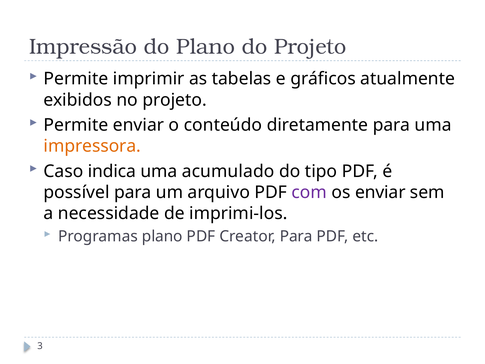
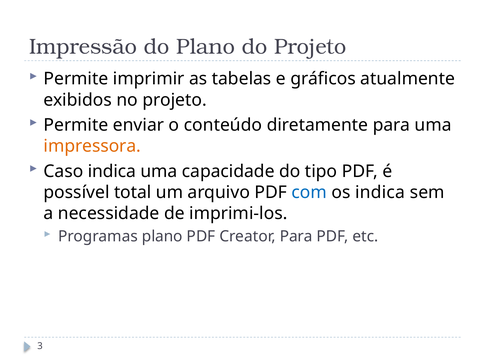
acumulado: acumulado -> capacidade (228, 171)
possível para: para -> total (133, 192)
com colour: purple -> blue (309, 192)
os enviar: enviar -> indica (380, 192)
